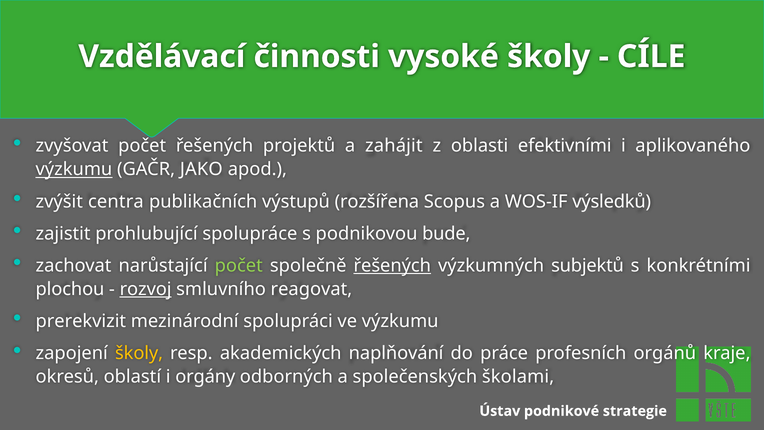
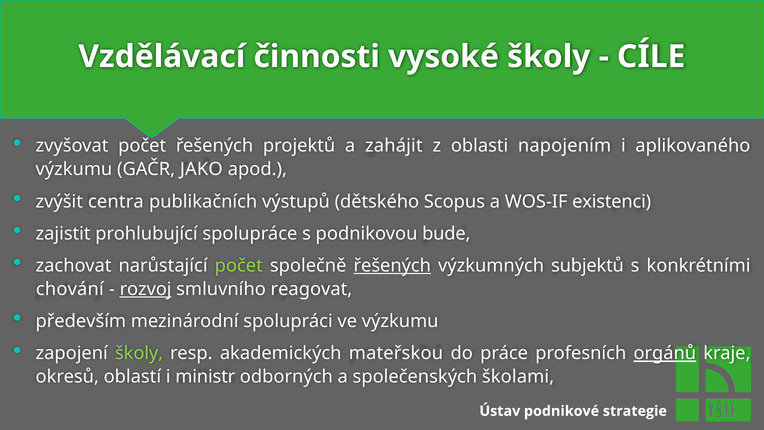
efektivními: efektivními -> napojením (565, 146)
výzkumu underline: present -> none (74, 169)
rozšířena: rozšířena -> dětského (377, 201)
výsledků: výsledků -> existenci (612, 201)
plochou: plochou -> chování (70, 289)
prerekvizit: prerekvizit -> především (81, 321)
školy colour: yellow -> light green (139, 353)
naplňování: naplňování -> mateřskou (396, 353)
orgánů underline: none -> present (665, 353)
orgány: orgány -> ministr (205, 377)
